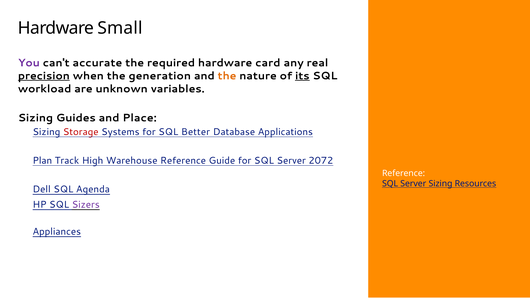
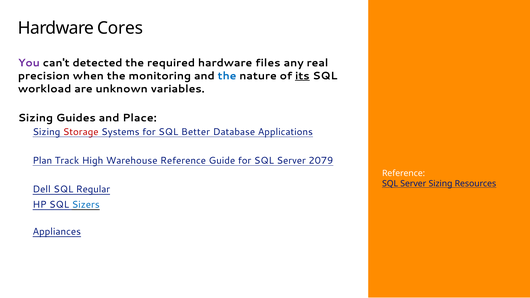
Small: Small -> Cores (120, 28)
accurate: accurate -> detected (97, 63)
card: card -> files (268, 63)
precision underline: present -> none (44, 76)
generation: generation -> monitoring (160, 76)
the colour: orange -> blue (227, 76)
2072: 2072 -> 2079 (321, 161)
Agenda: Agenda -> Regular (93, 189)
Sizers colour: purple -> blue (86, 205)
